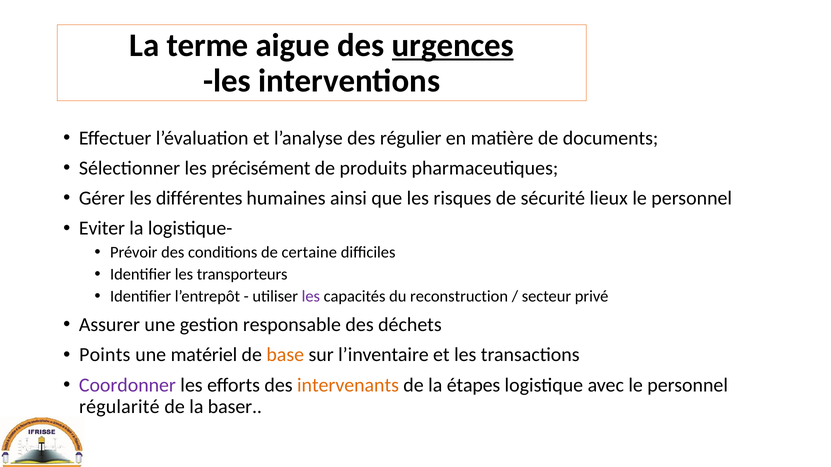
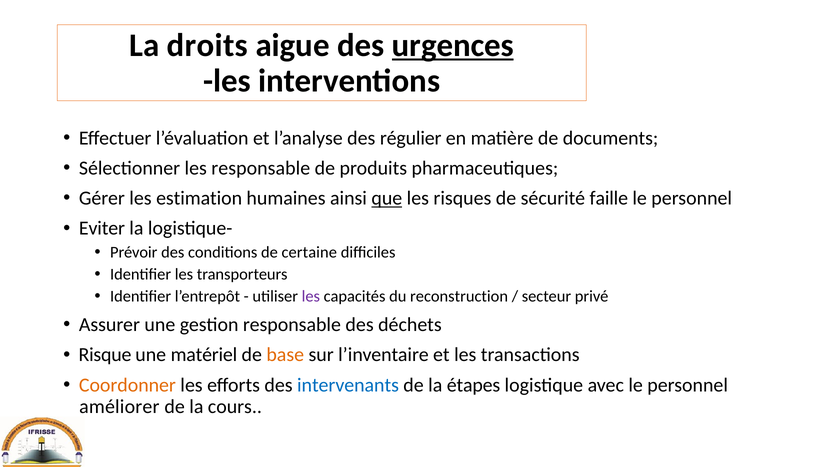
terme: terme -> droits (207, 46)
les précisément: précisément -> responsable (261, 168)
différentes: différentes -> estimation (199, 198)
que underline: none -> present (387, 198)
lieux: lieux -> faille (609, 198)
Points: Points -> Risque (105, 355)
Coordonner colour: purple -> orange (127, 385)
intervenants colour: orange -> blue (348, 385)
régularité: régularité -> améliorer (119, 407)
baser: baser -> cours (235, 407)
